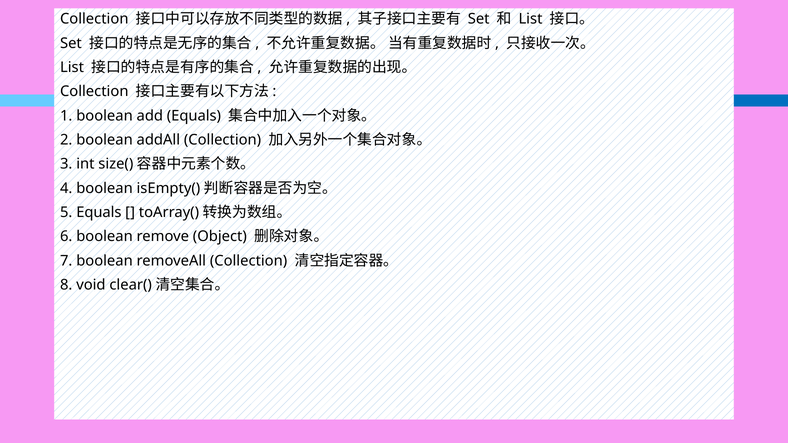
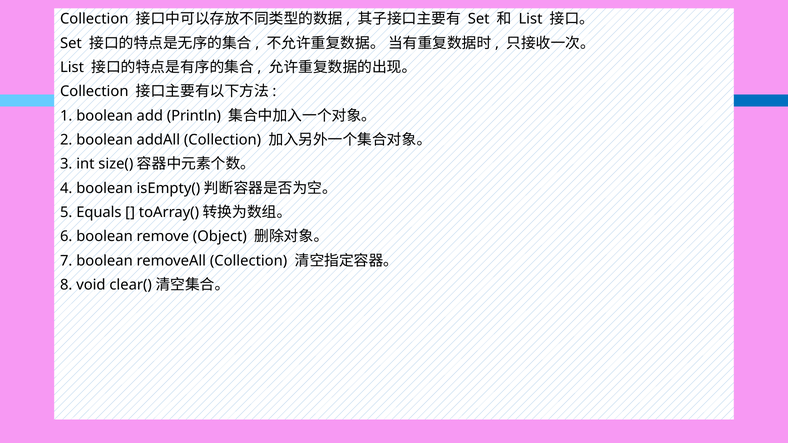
add Equals: Equals -> Println (194, 116)
